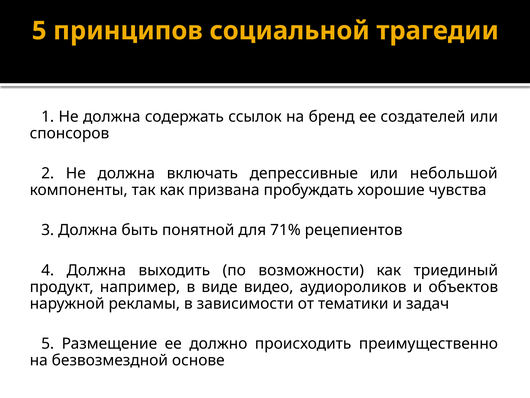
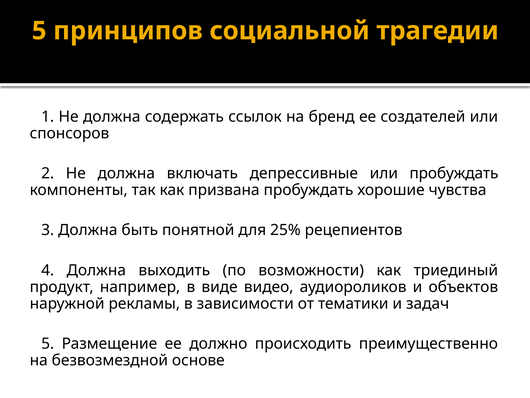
или небольшой: небольшой -> пробуждать (454, 173)
71%: 71% -> 25% (285, 230)
